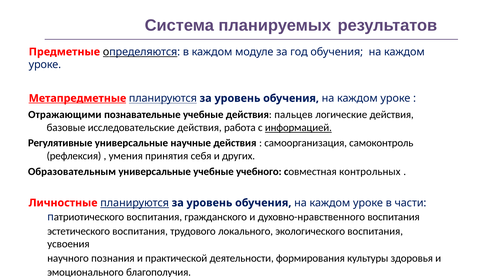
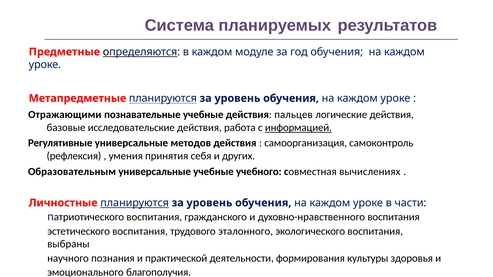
Метапредметные underline: present -> none (77, 98)
научные: научные -> методов (191, 143)
контрольных: контрольных -> вычислениях (370, 172)
локального: локального -> эталонного (246, 231)
усвоения: усвоения -> выбраны (68, 244)
